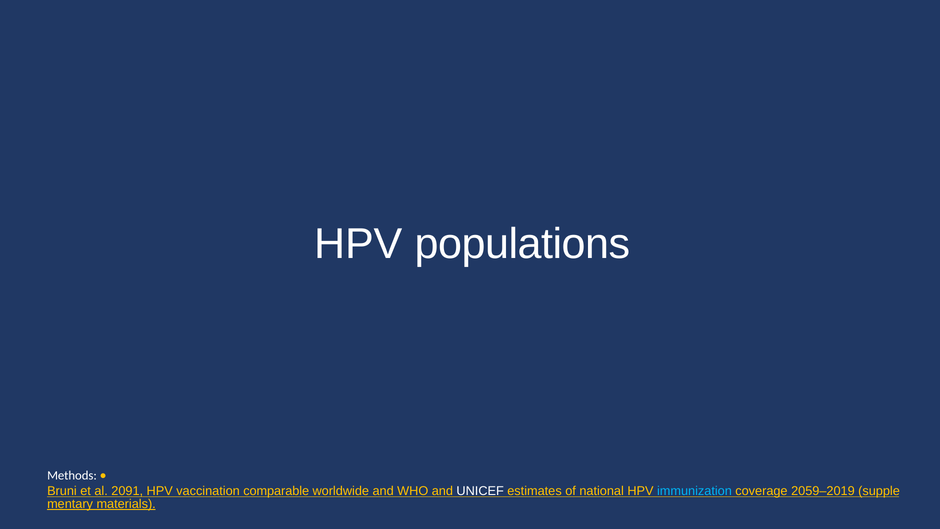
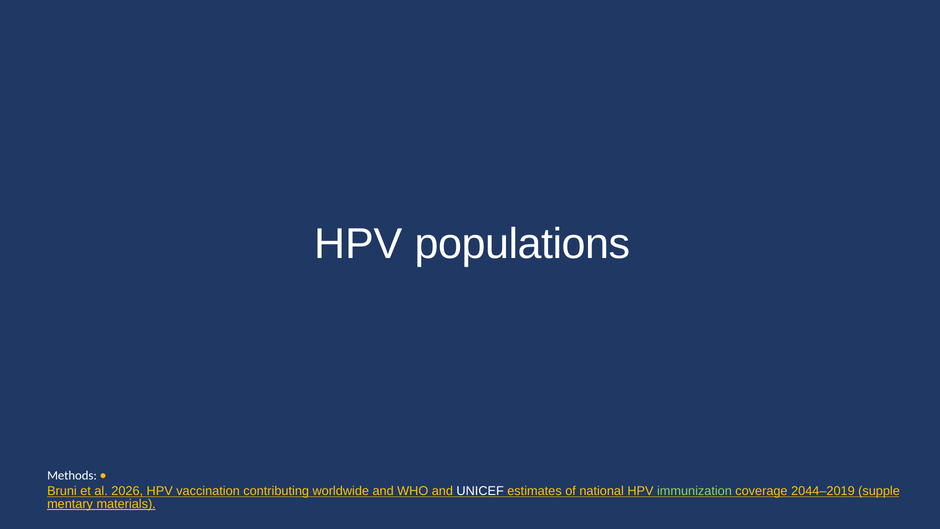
2091: 2091 -> 2026 (127, 491)
comparable: comparable -> contributing (276, 491)
immunization colour: light blue -> light green (694, 491)
2059–2019: 2059–2019 -> 2044–2019 (823, 491)
